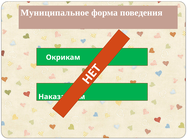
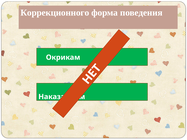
Муниципальное: Муниципальное -> Коррекционного (55, 13)
